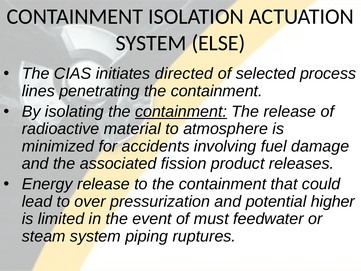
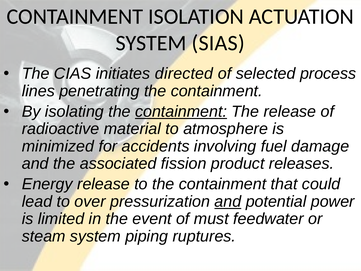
ELSE: ELSE -> SIAS (218, 43)
and underline: none -> present (228, 201)
higher: higher -> power (333, 201)
